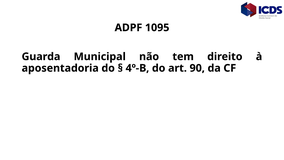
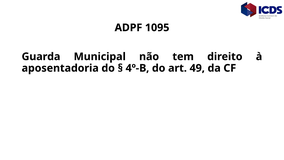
90: 90 -> 49 (197, 68)
